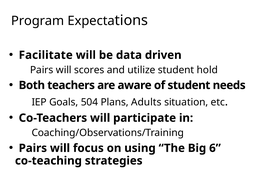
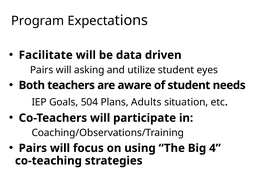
scores: scores -> asking (89, 70)
hold: hold -> eyes (207, 70)
6: 6 -> 4 (215, 148)
